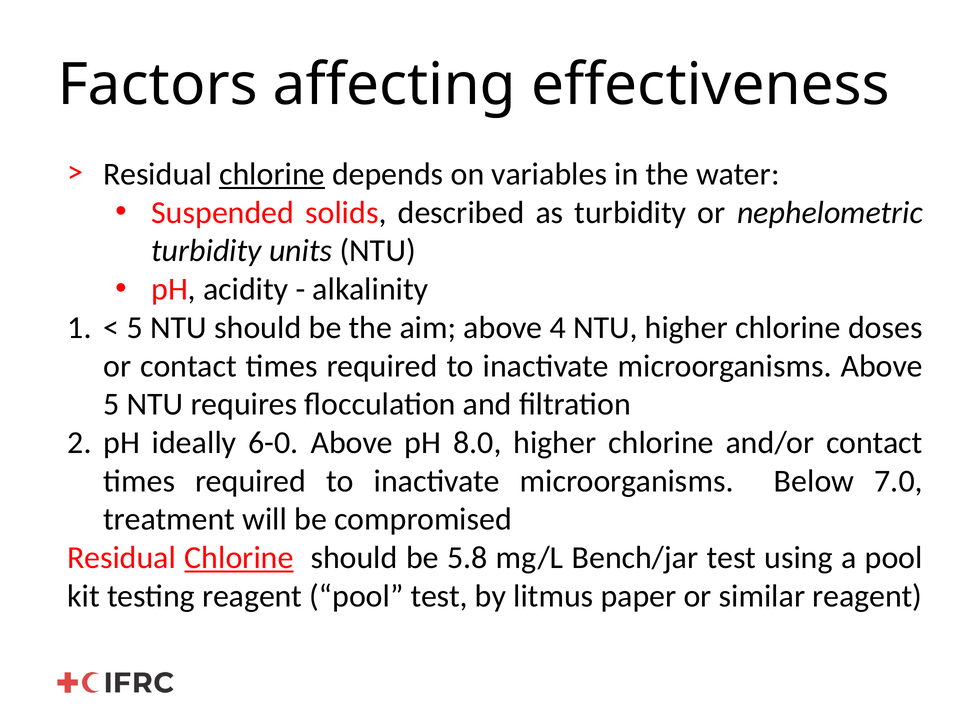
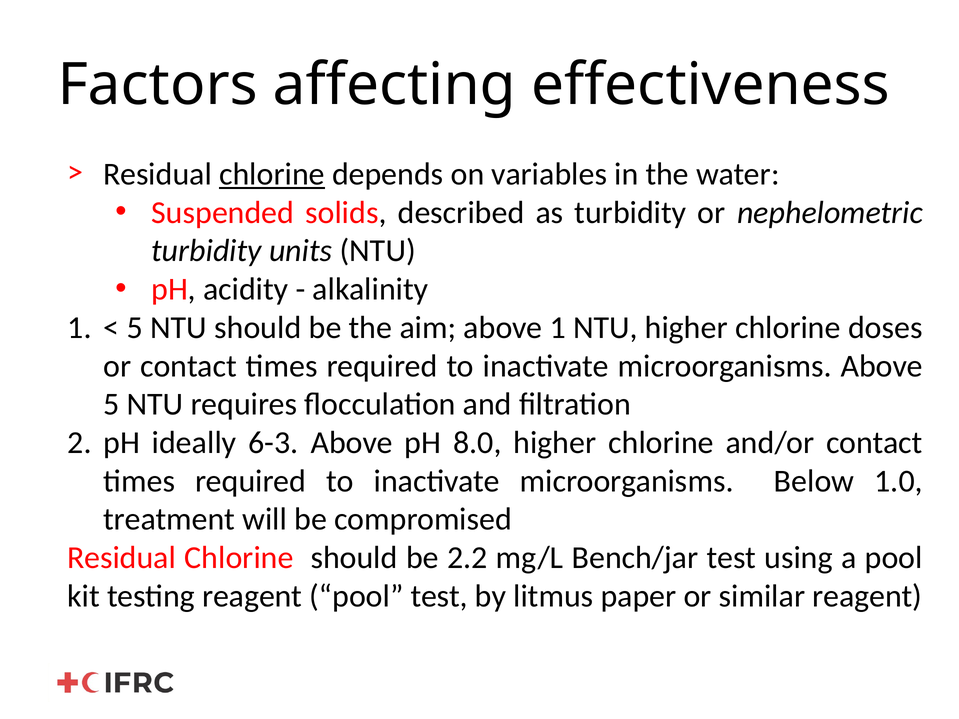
above 4: 4 -> 1 (558, 328)
6-0: 6-0 -> 6-3 (273, 443)
7.0: 7.0 -> 1.0 (899, 481)
Chlorine underline: present -> none (239, 558)
5.8: 5.8 -> 2.2 (467, 558)
